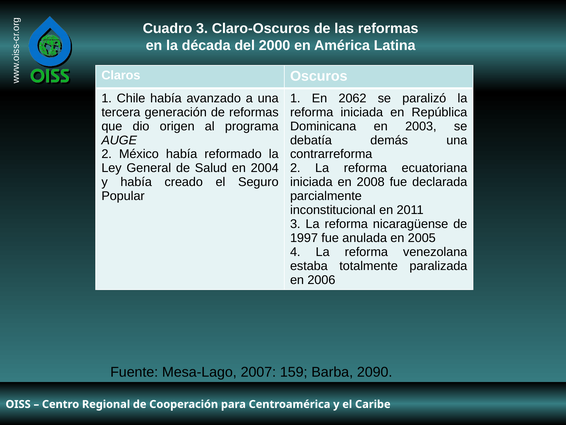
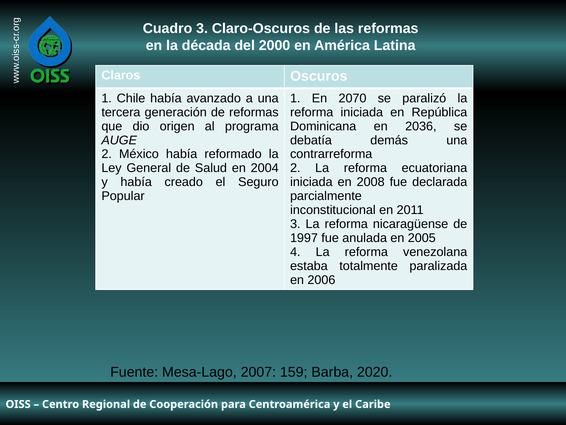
2062: 2062 -> 2070 (352, 98)
2003: 2003 -> 2036 (421, 126)
2090: 2090 -> 2020 (375, 372)
